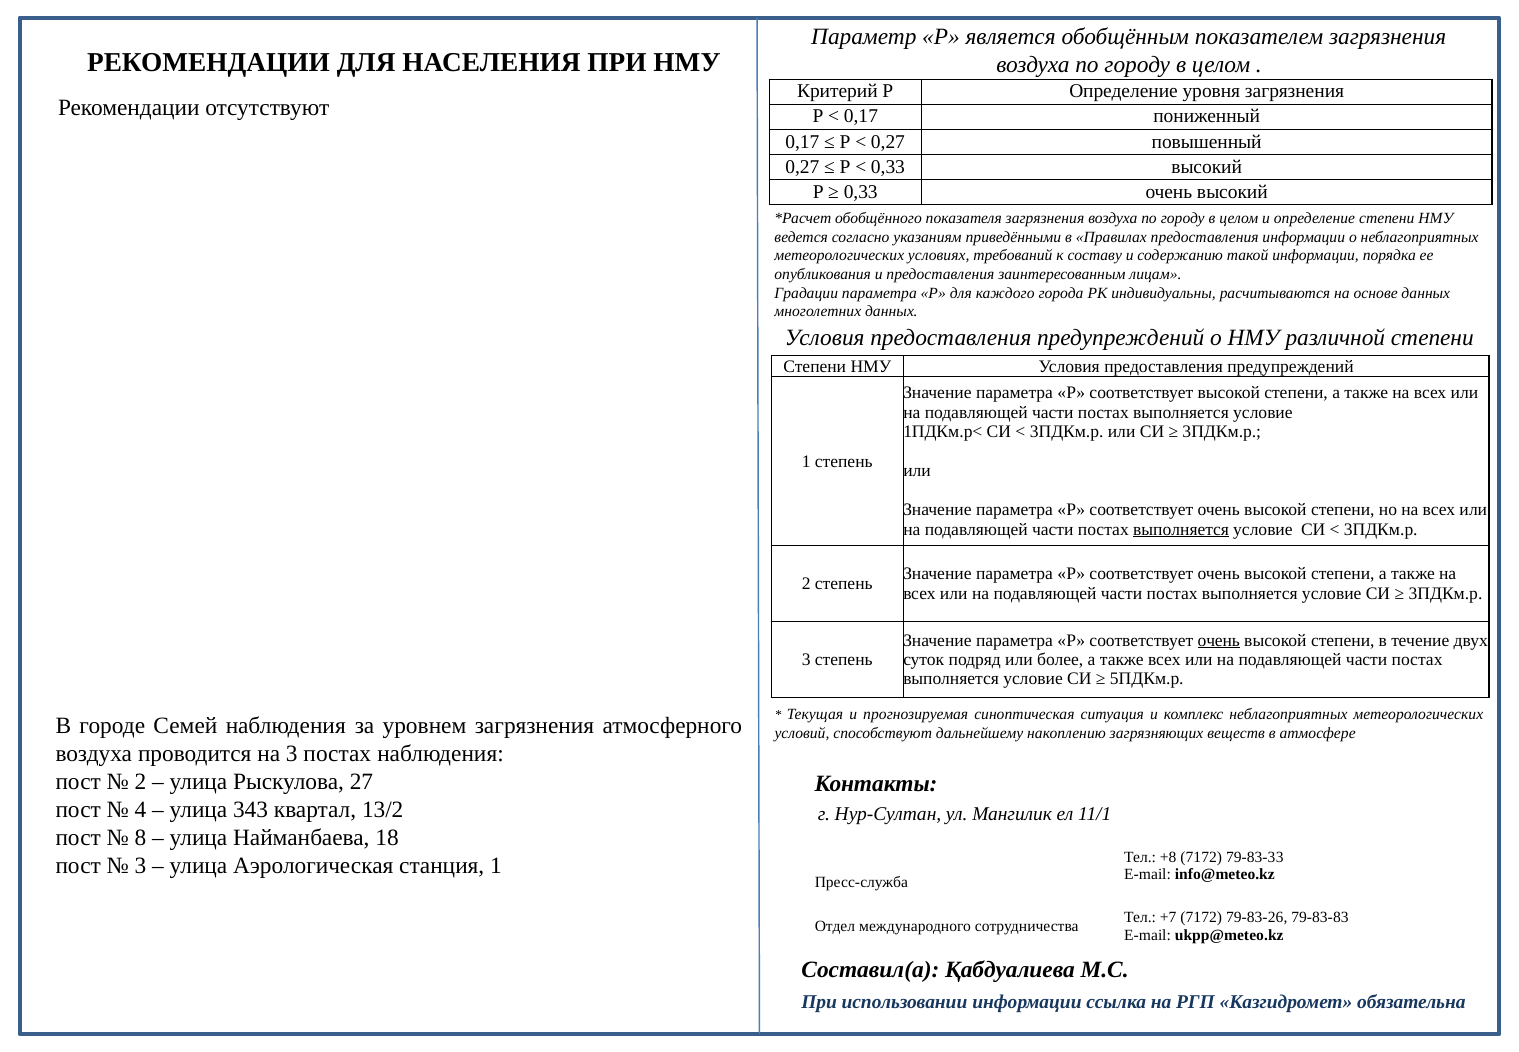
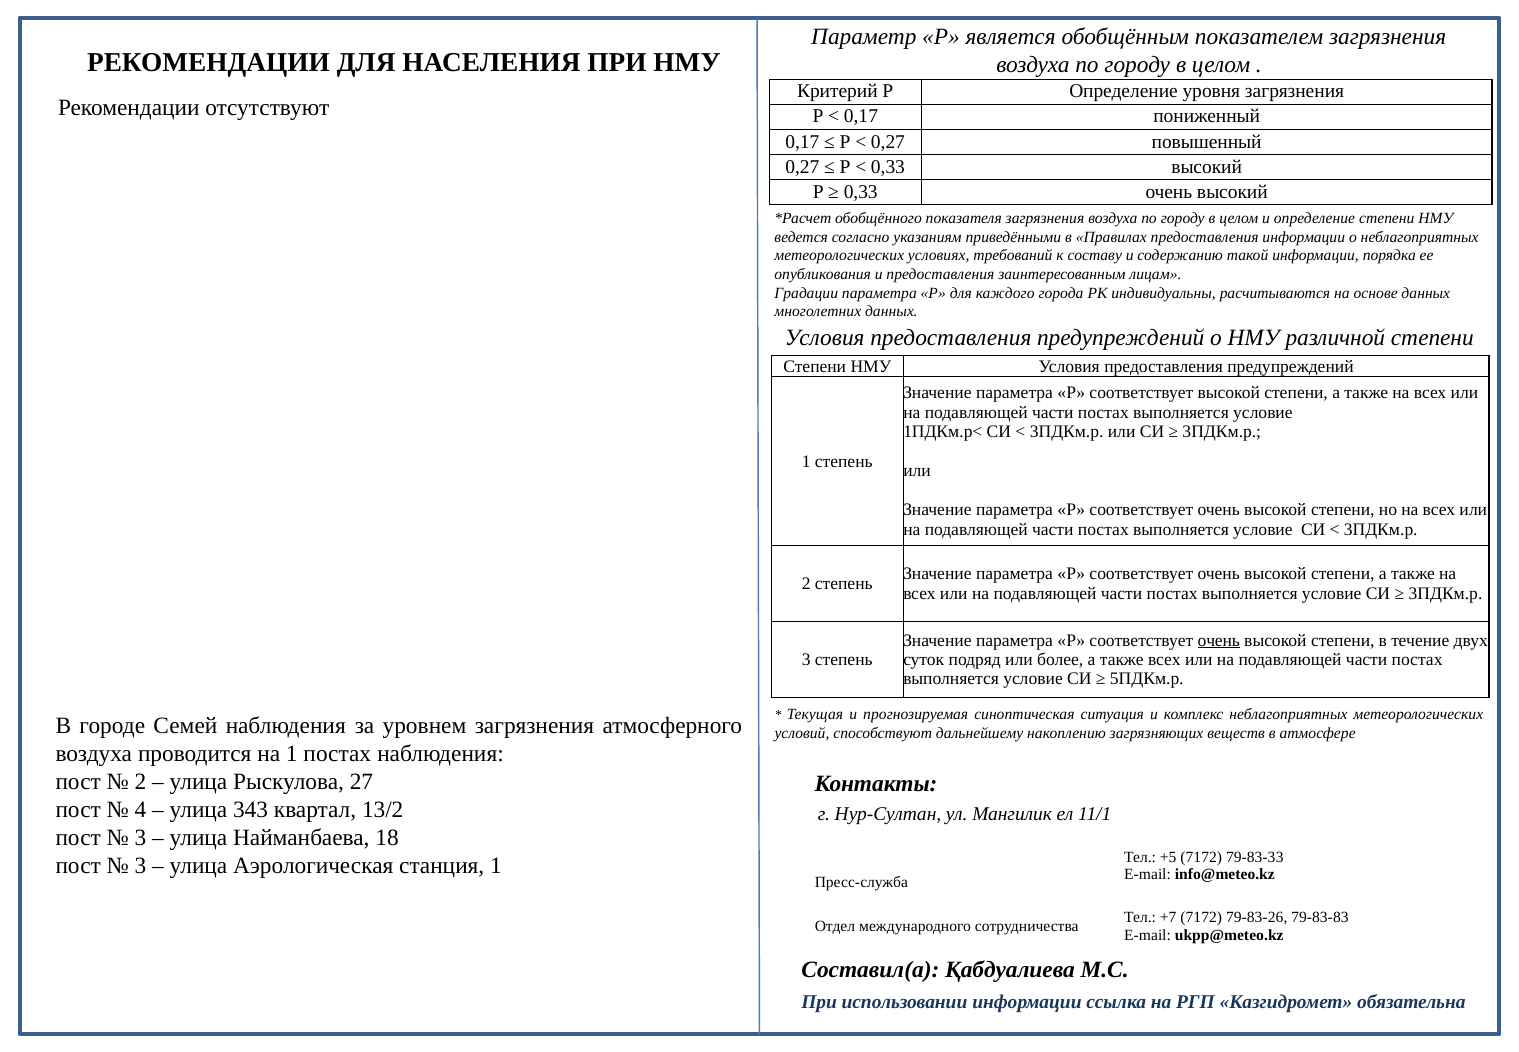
выполняется underline: present -> none (1181, 529)
на 3: 3 -> 1 (292, 753)
8: 8 -> 3 (140, 837)
+8: +8 -> +5 (1168, 857)
